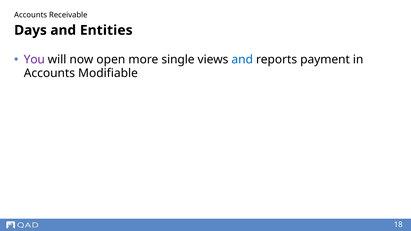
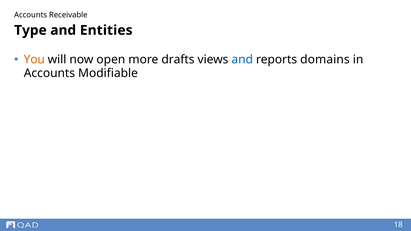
Days: Days -> Type (30, 30)
You colour: purple -> orange (34, 60)
single: single -> drafts (178, 60)
payment: payment -> domains (325, 60)
